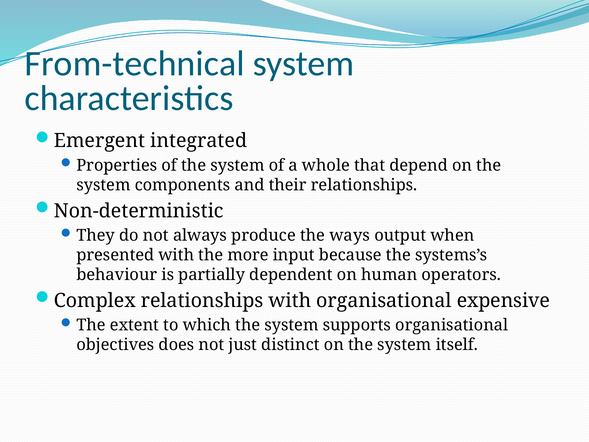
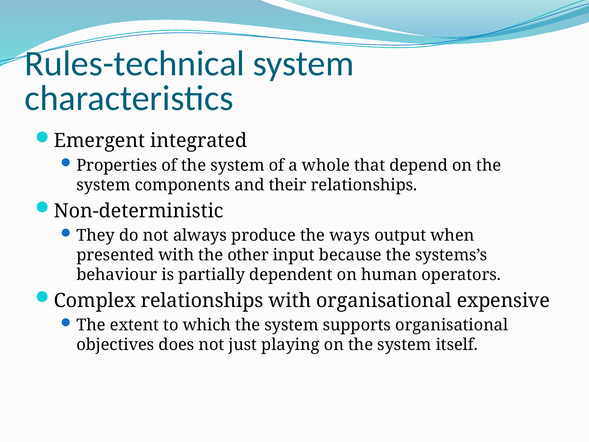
From-technical: From-technical -> Rules-technical (135, 64)
more: more -> other (248, 255)
distinct: distinct -> playing (290, 345)
